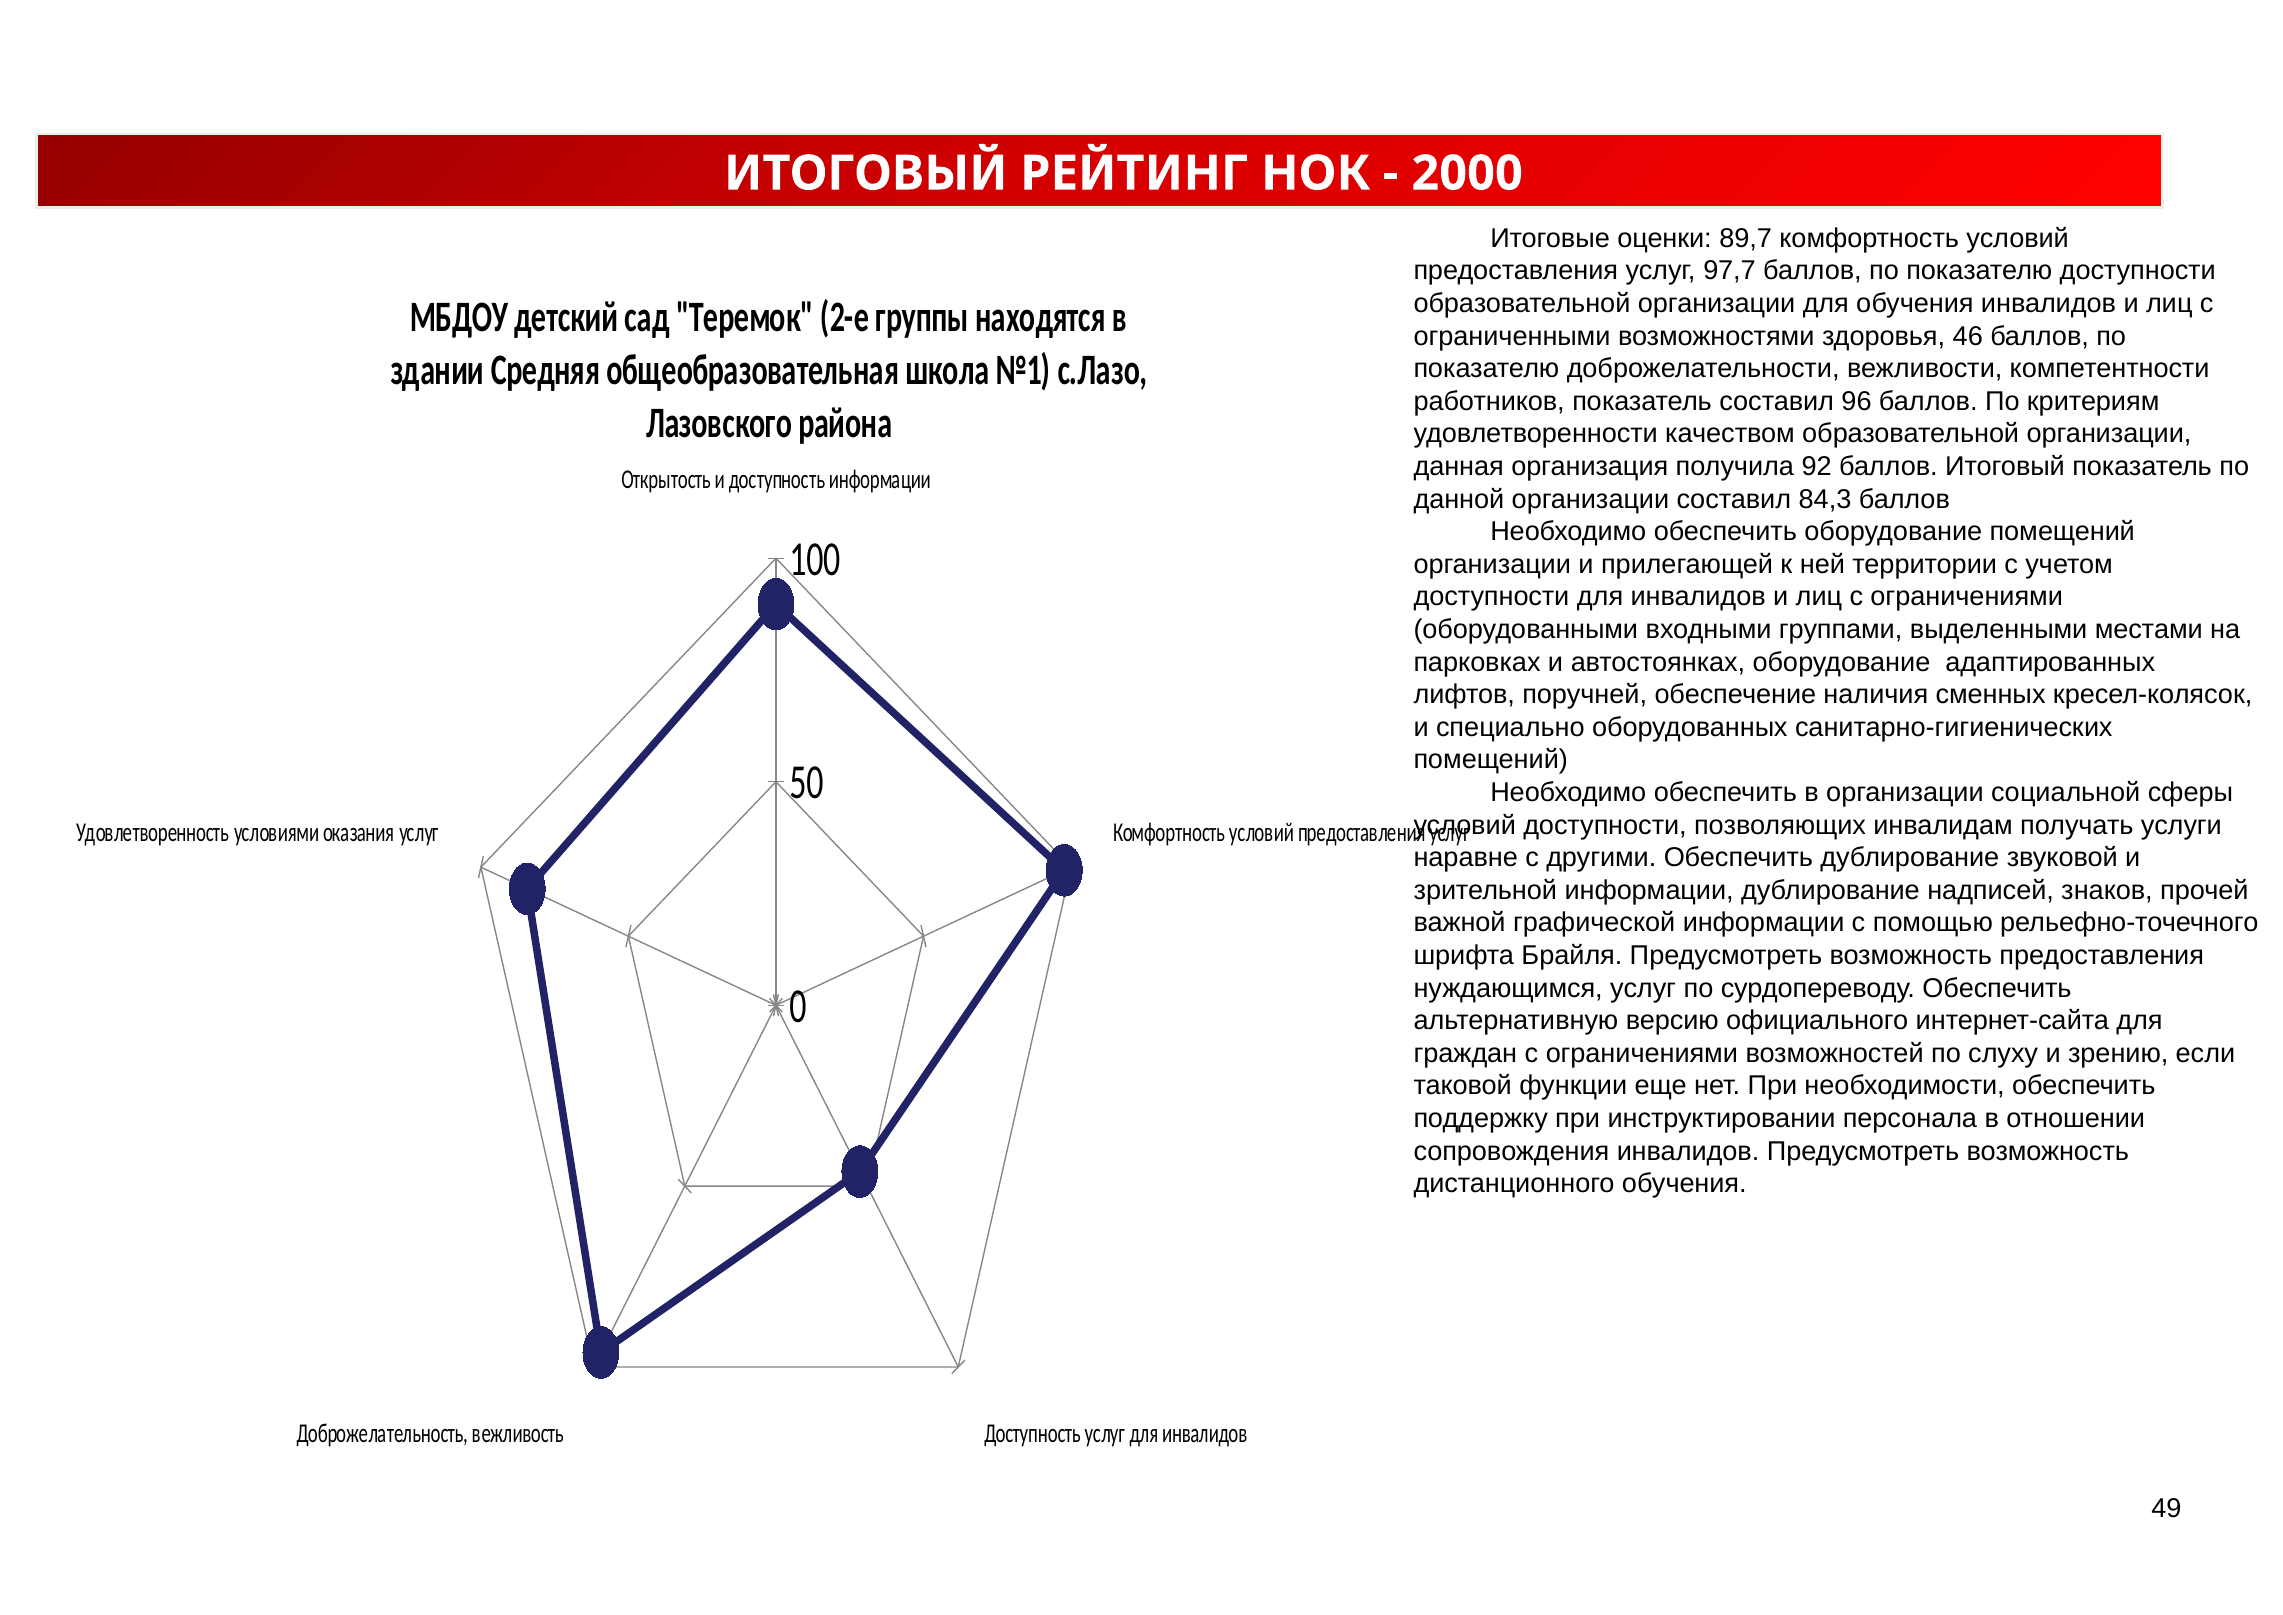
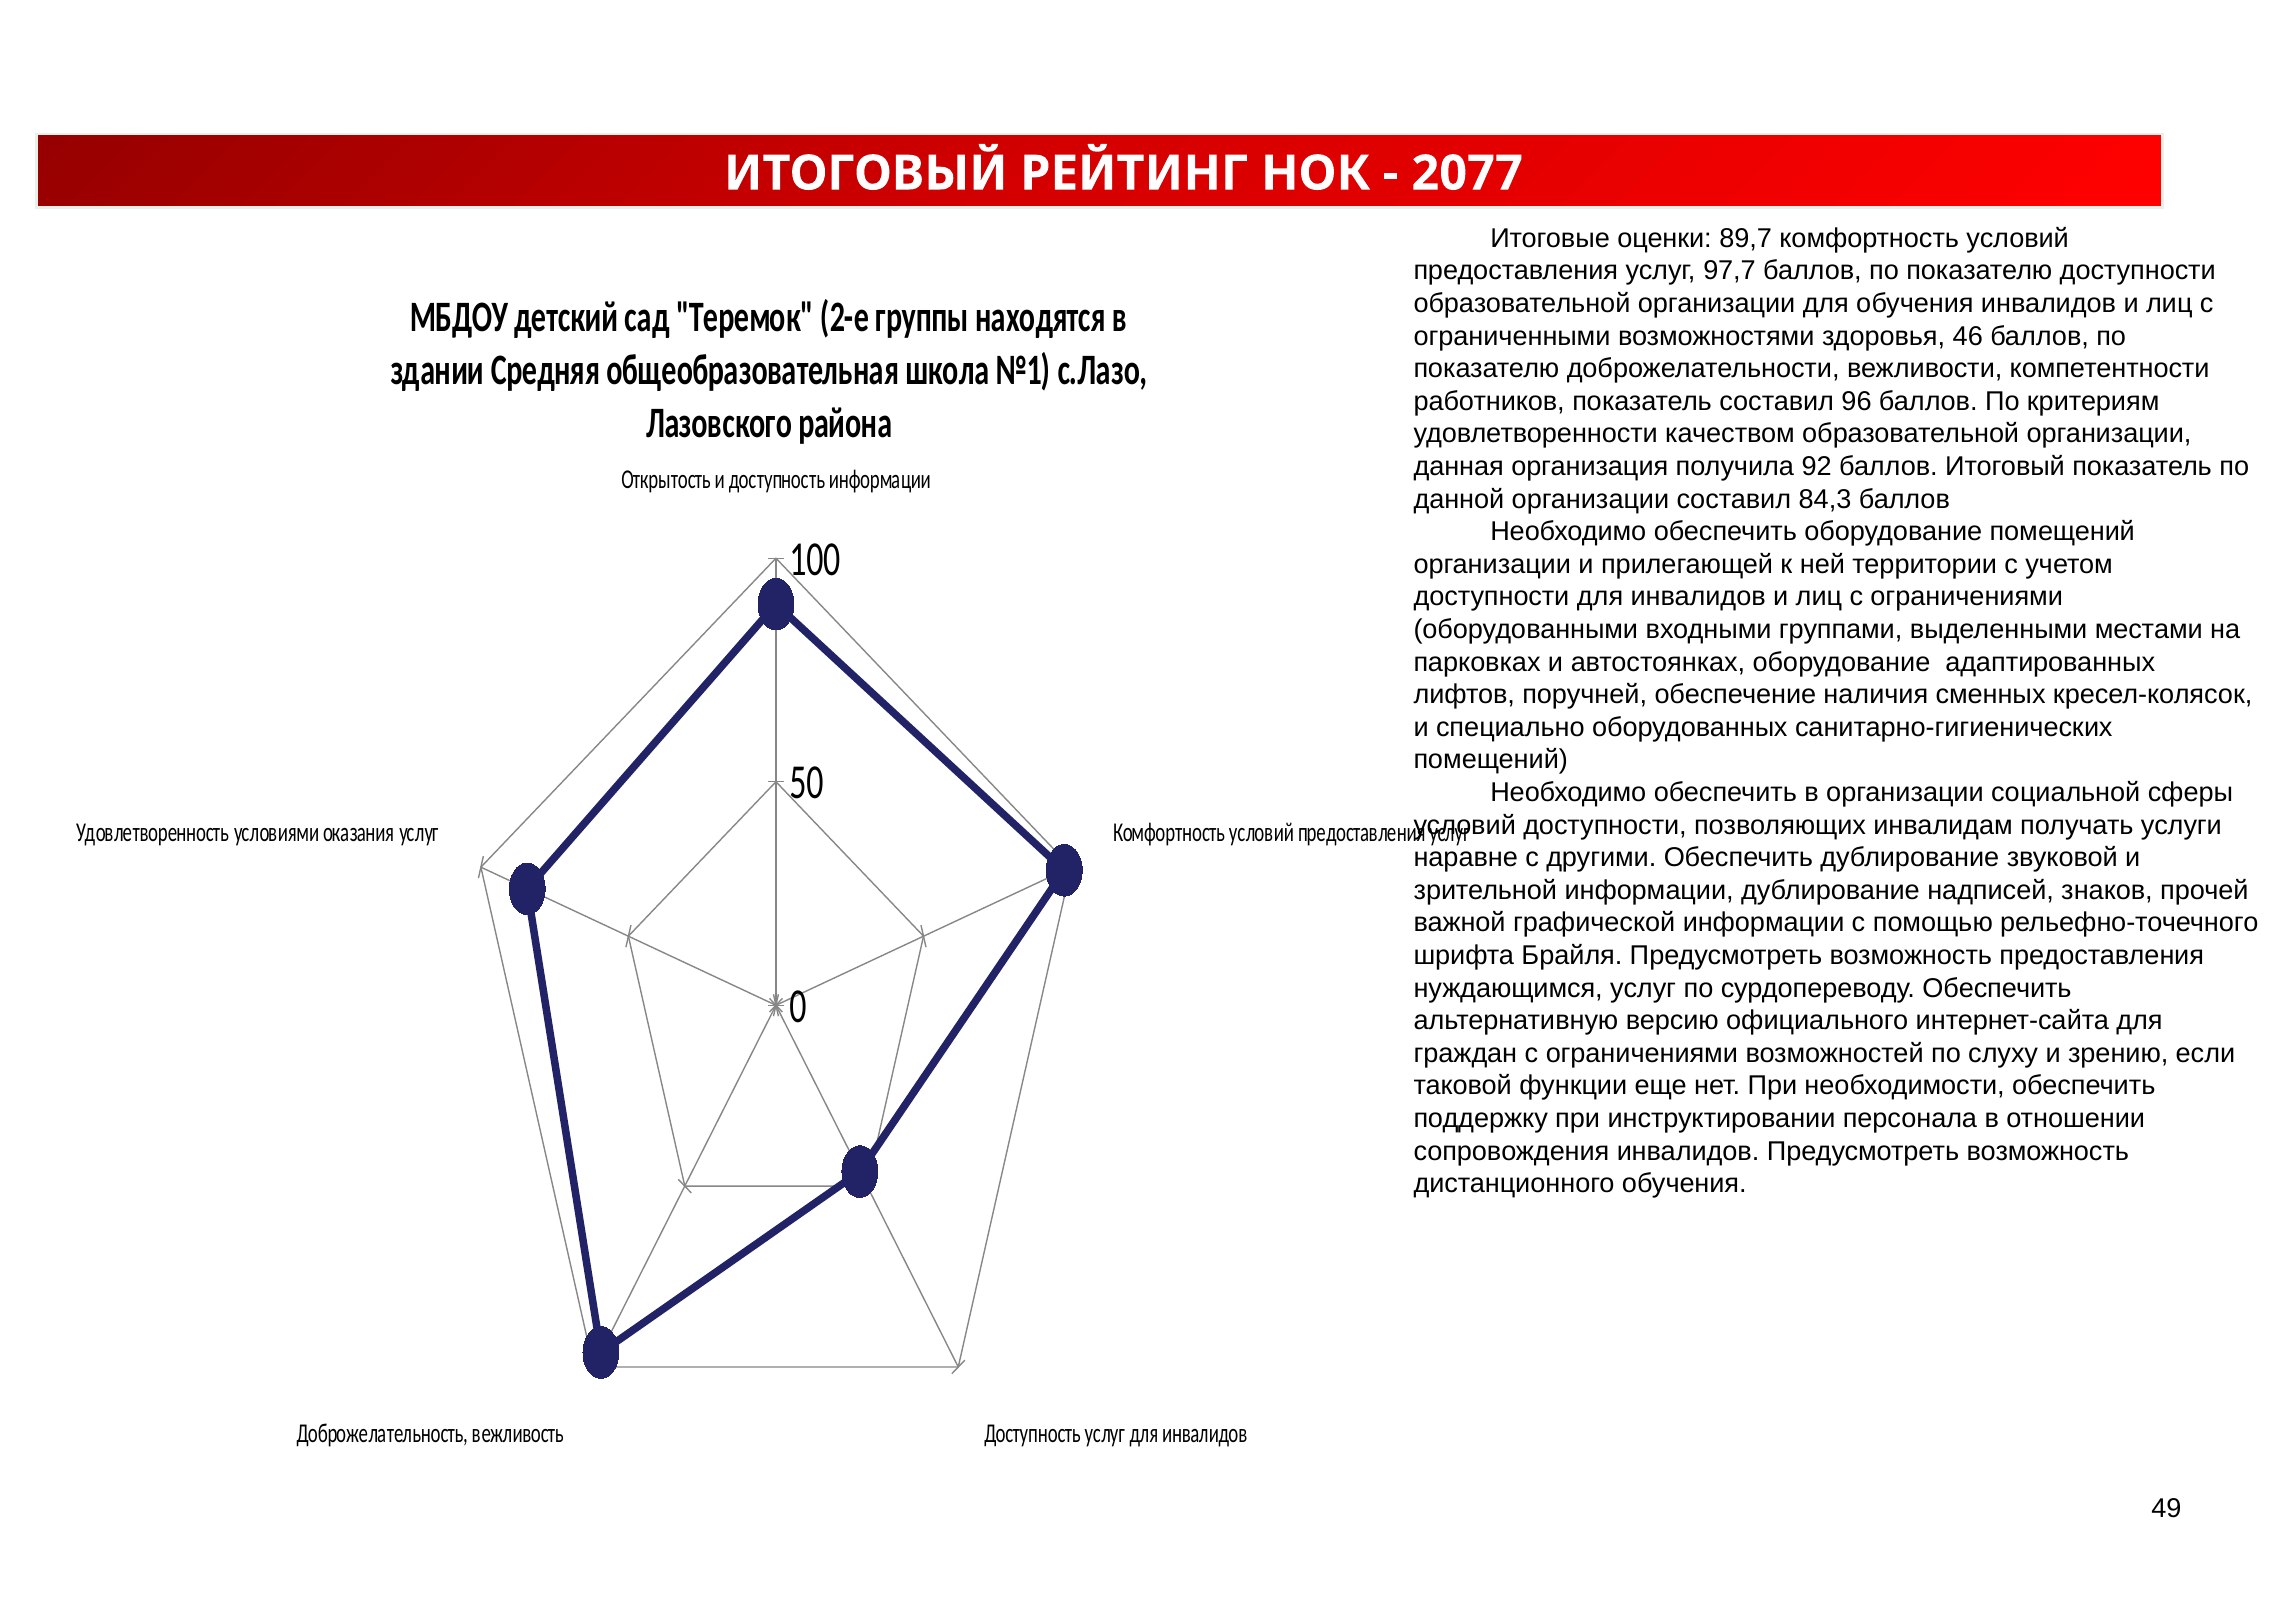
2000: 2000 -> 2077 (1467, 173)
